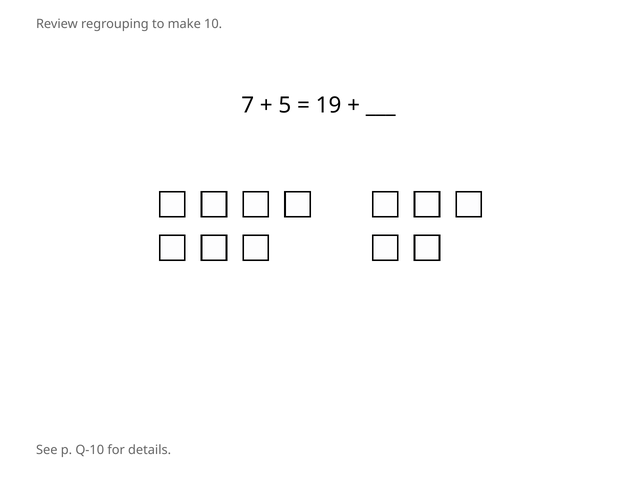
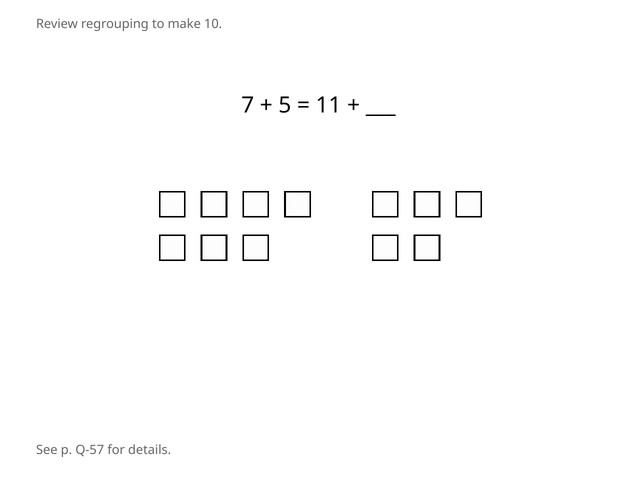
19: 19 -> 11 (329, 105)
Q-10: Q-10 -> Q-57 (90, 450)
